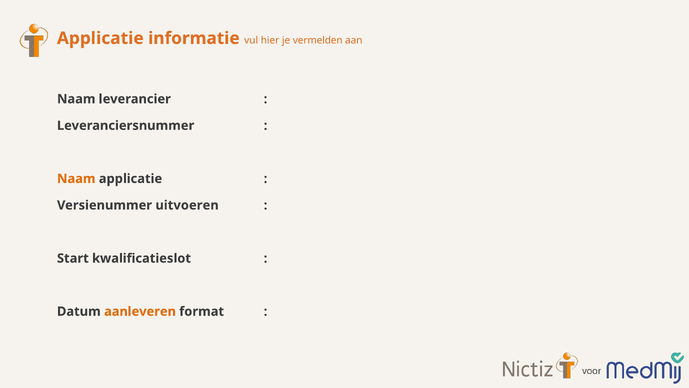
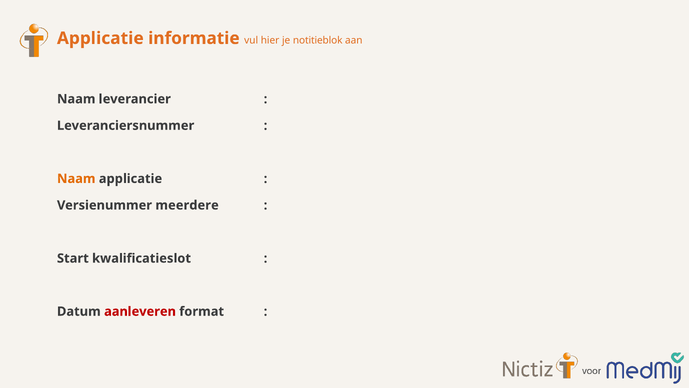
vermelden: vermelden -> notitieblok (318, 41)
uitvoeren: uitvoeren -> meerdere (187, 205)
aanleveren colour: orange -> red (140, 311)
